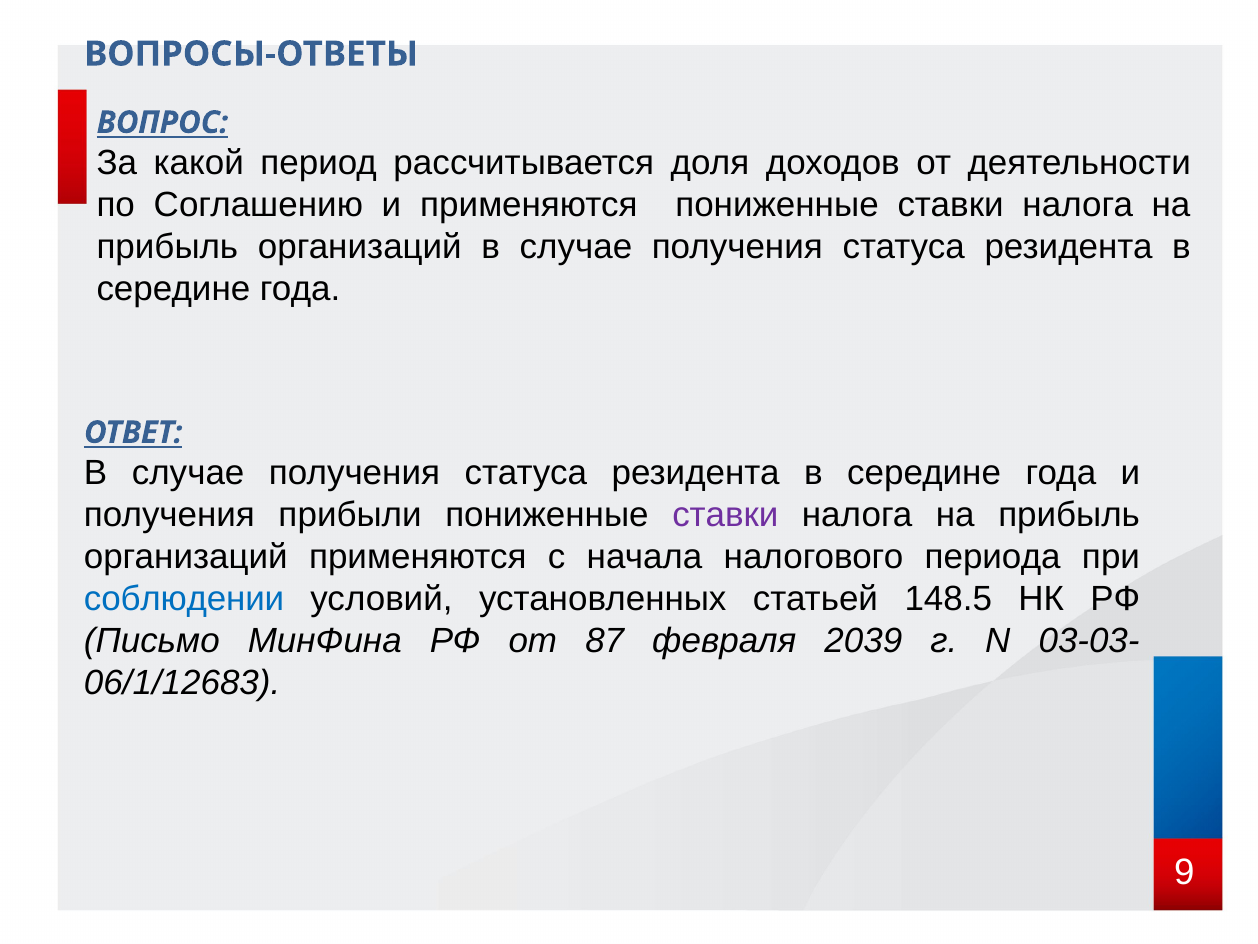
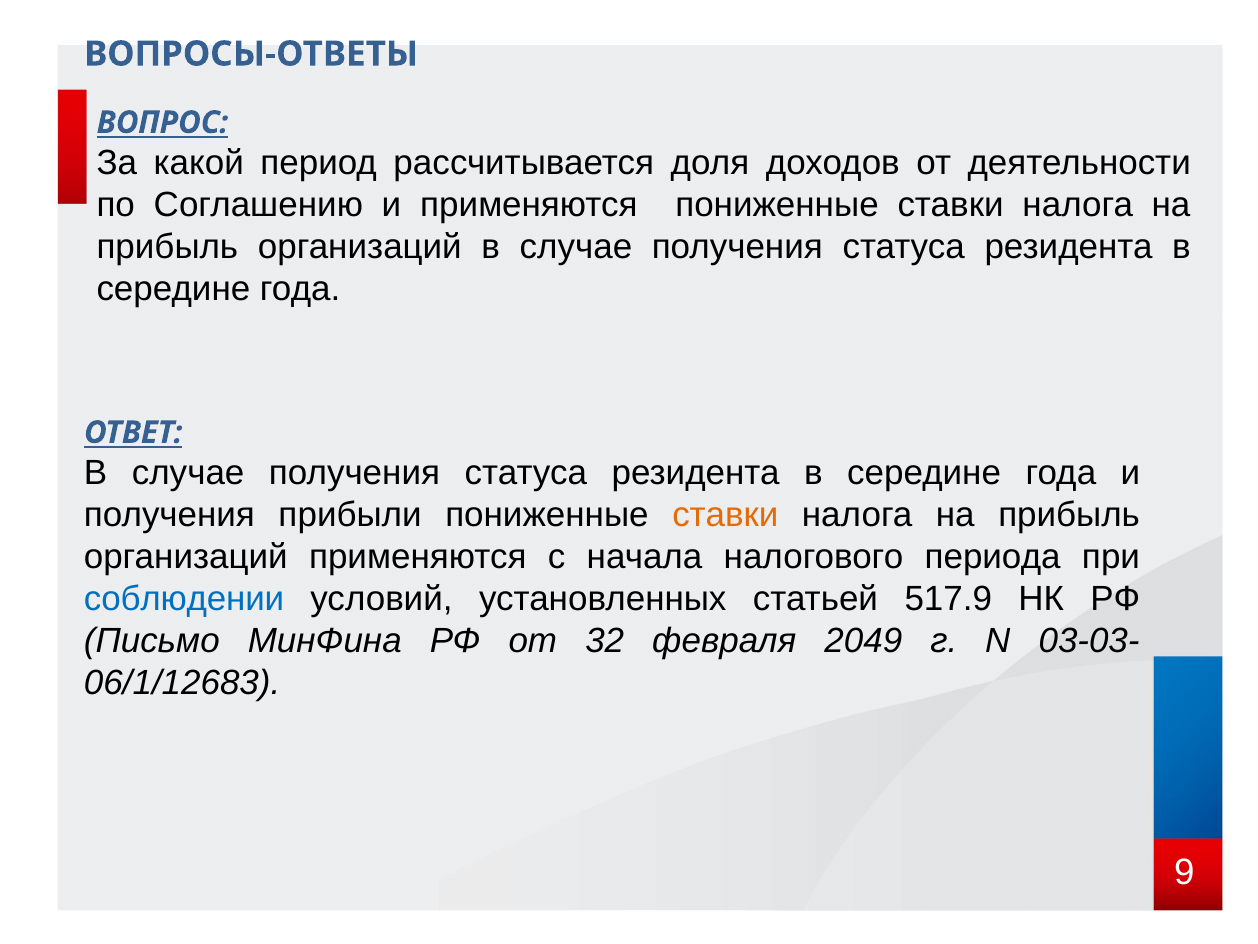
ставки colour: purple -> orange (725, 514)
148.5: 148.5 -> 517.9 (948, 598)
87: 87 -> 32 (605, 640)
2039: 2039 -> 2049 (863, 640)
